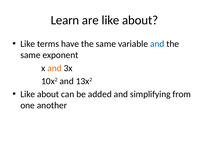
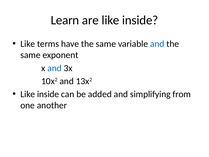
are like about: about -> inside (140, 20)
and colour: orange -> blue (55, 68)
about: about -> inside (48, 94)
